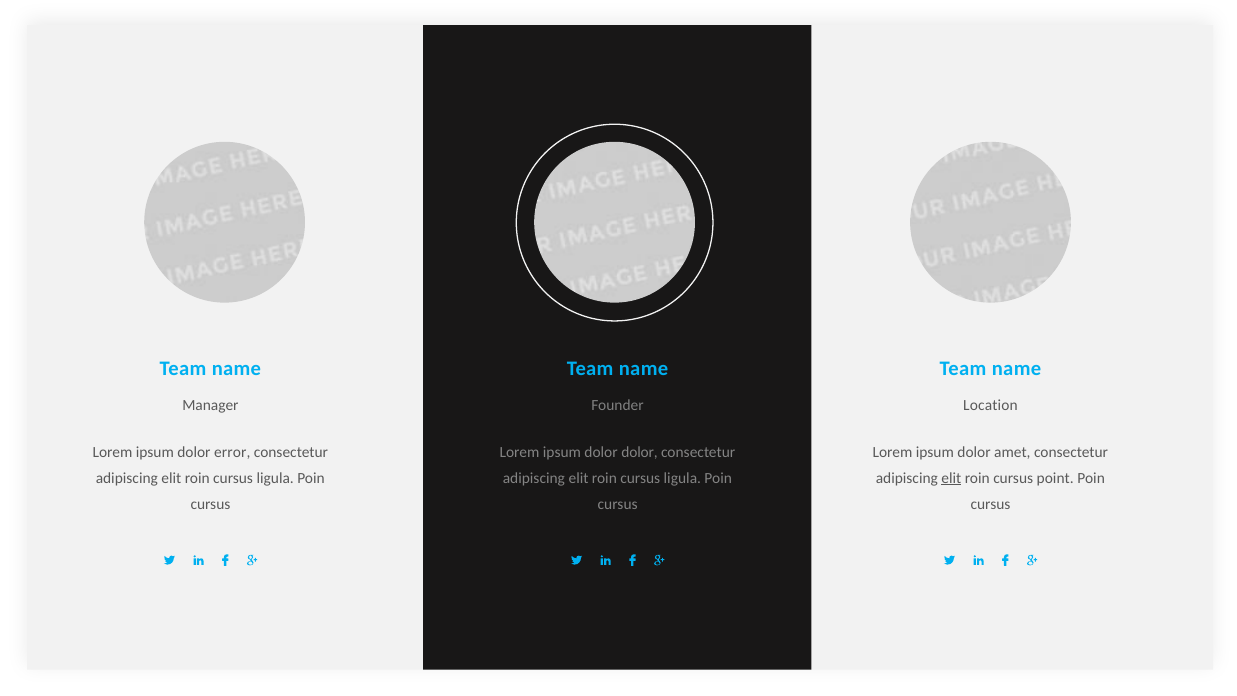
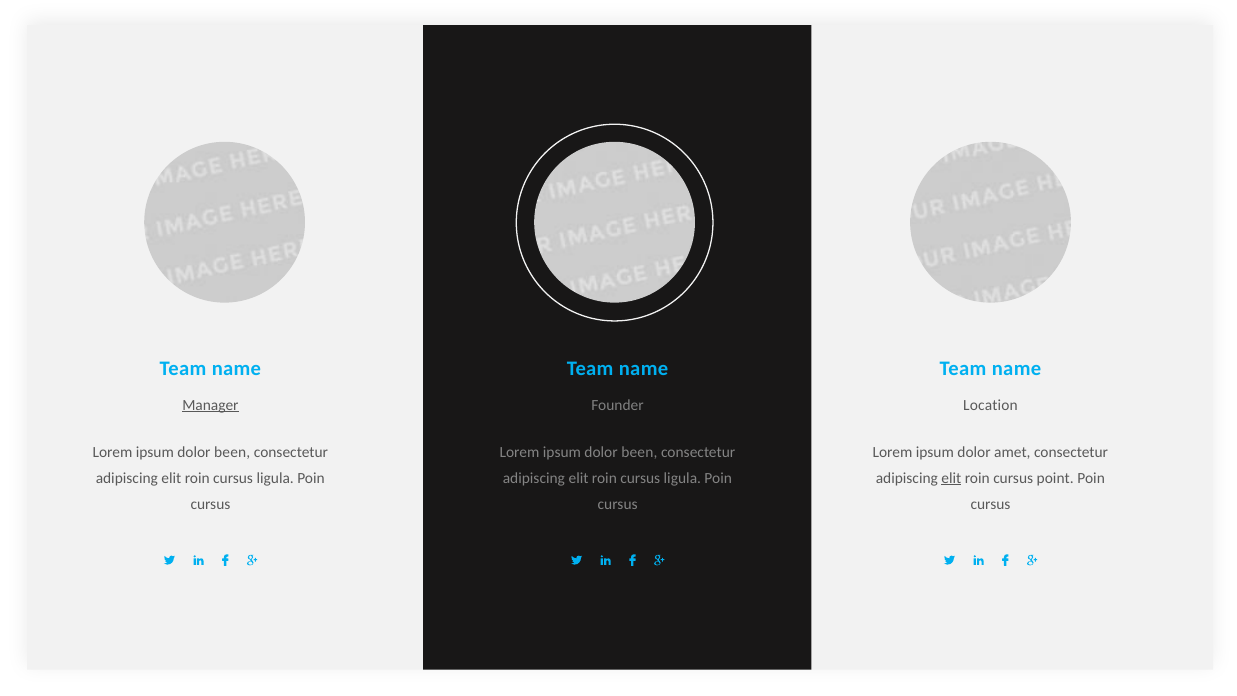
Manager underline: none -> present (210, 405)
error: error -> been (232, 452)
dolor: dolor -> been (639, 452)
